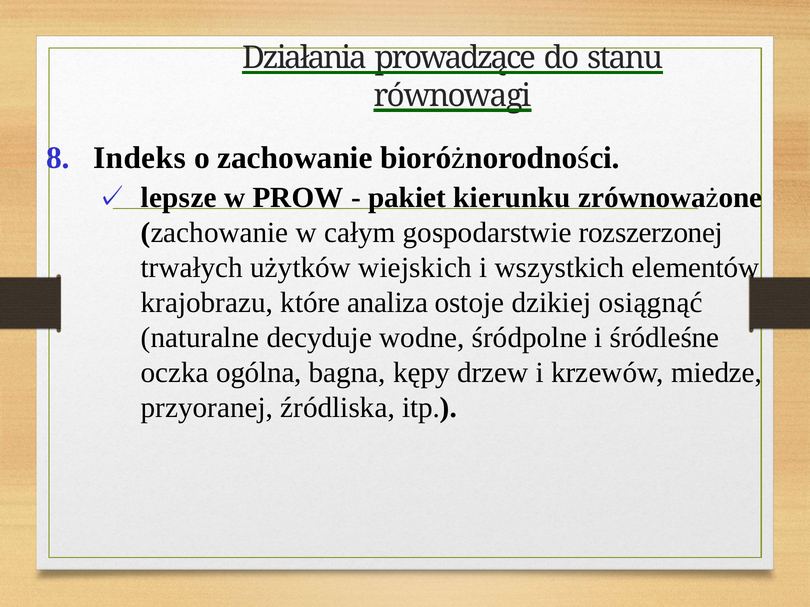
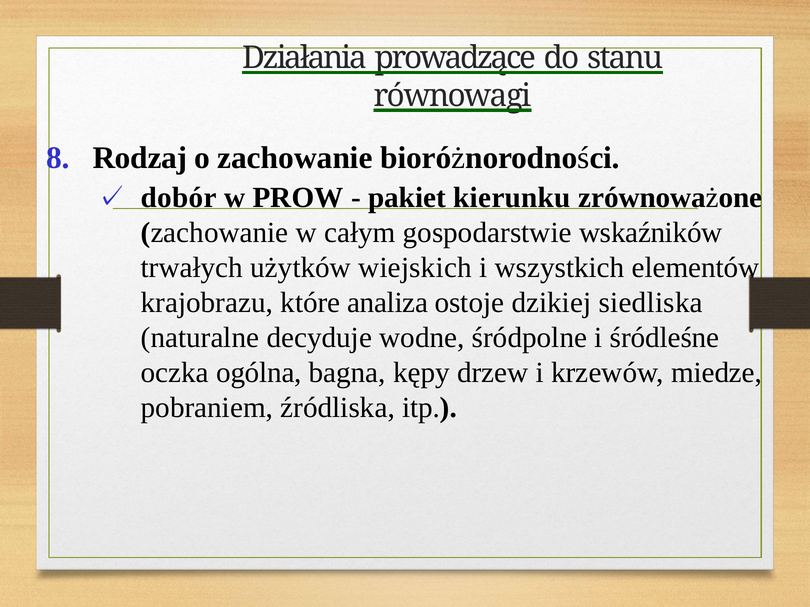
Indeks: Indeks -> Rodzaj (140, 158)
lepsze: lepsze -> dobór (179, 198)
rozszerzonej: rozszerzonej -> wskaźników (651, 233)
osiągnąć: osiągnąć -> siedliska (651, 303)
przyoranej: przyoranej -> pobraniem (207, 408)
